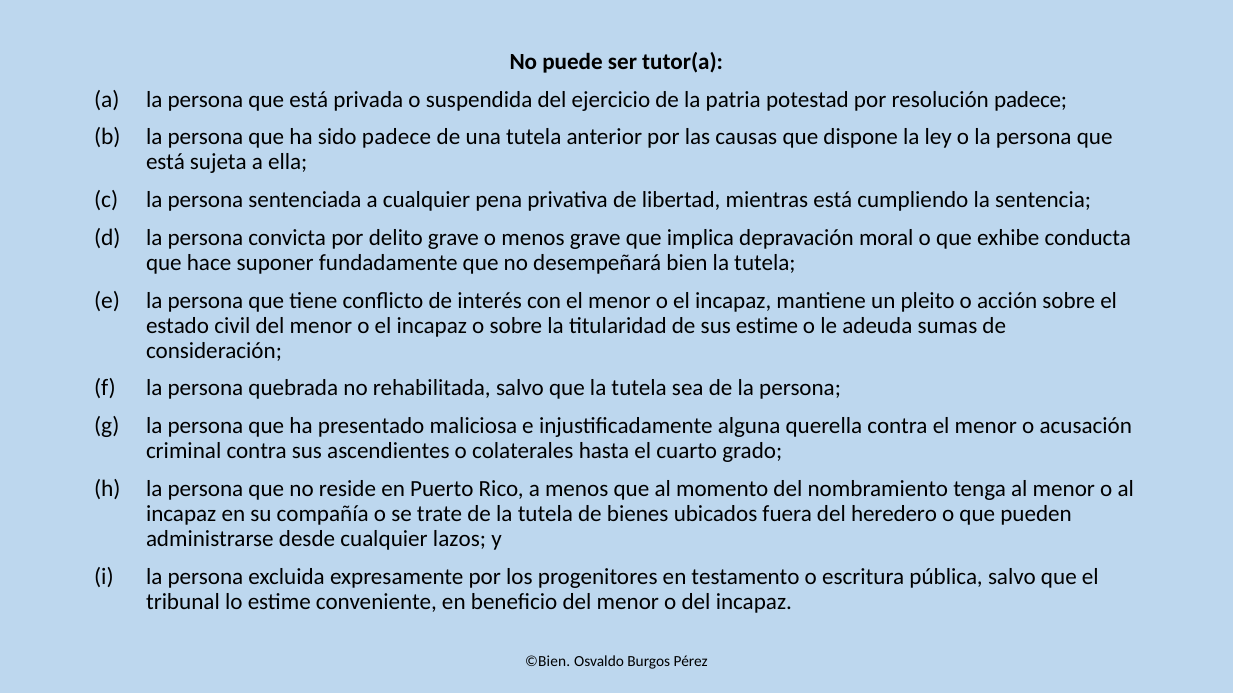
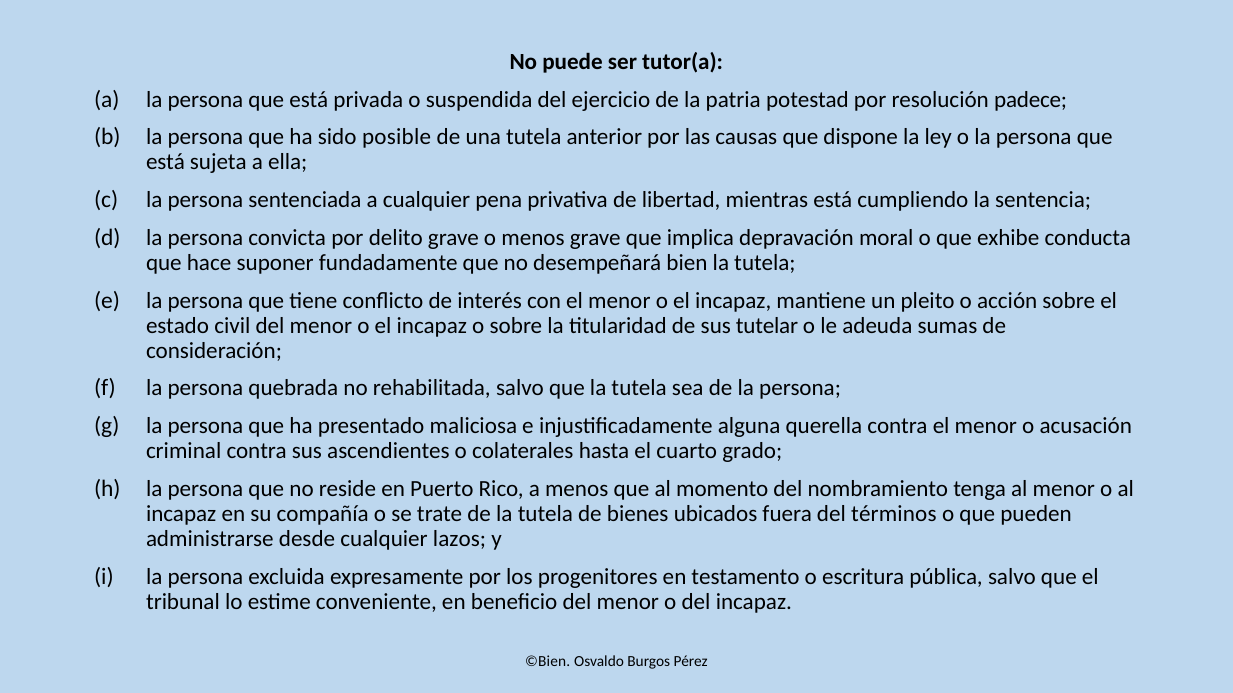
sido padece: padece -> posible (397, 137)
sus estime: estime -> tutelar (767, 326)
heredero: heredero -> términos (894, 514)
